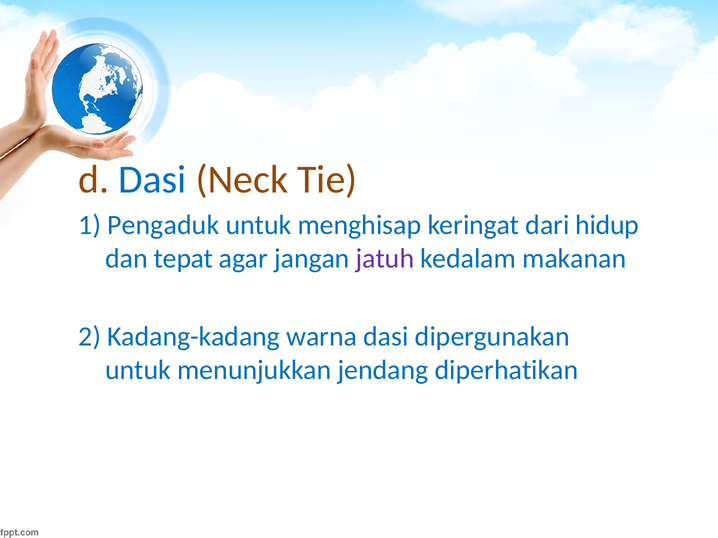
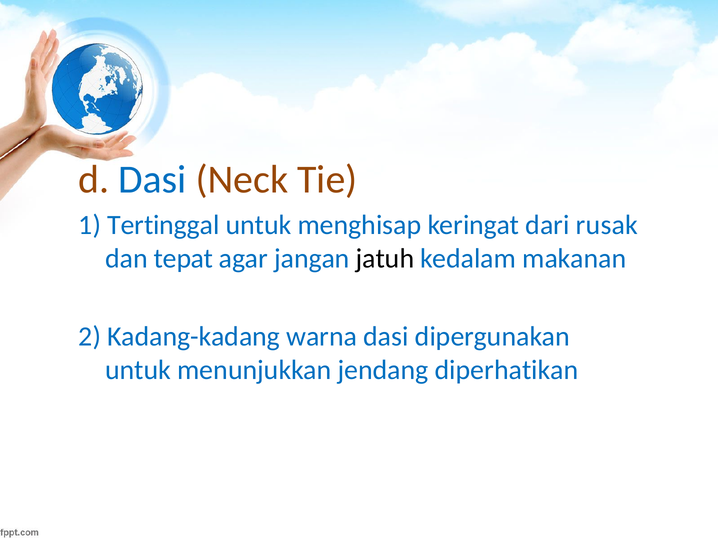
Pengaduk: Pengaduk -> Tertinggal (163, 225)
hidup: hidup -> rusak (607, 225)
jatuh colour: purple -> black (385, 259)
